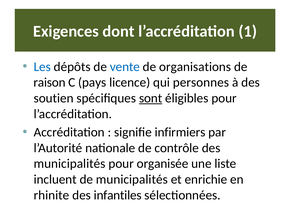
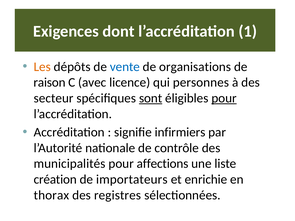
Les colour: blue -> orange (42, 67)
pays: pays -> avec (92, 83)
soutien: soutien -> secteur (54, 98)
pour underline: none -> present (224, 98)
organisée: organisée -> affections (163, 164)
incluent: incluent -> création (55, 180)
de municipalités: municipalités -> importateurs (132, 180)
rhinite: rhinite -> thorax (51, 195)
infantiles: infantiles -> registres (118, 195)
